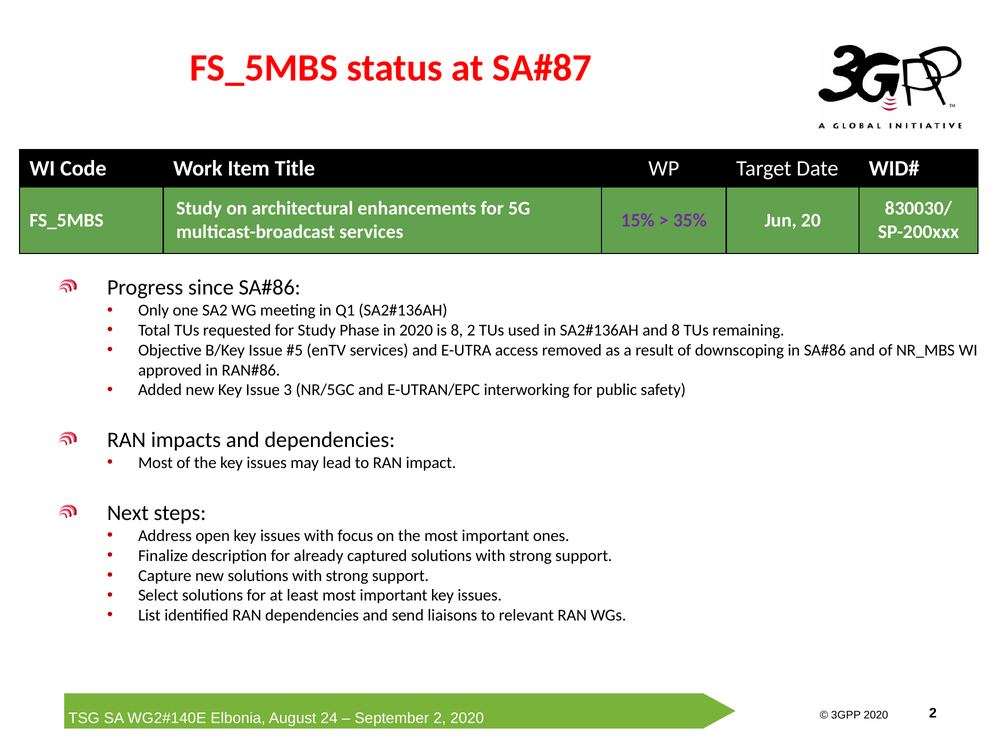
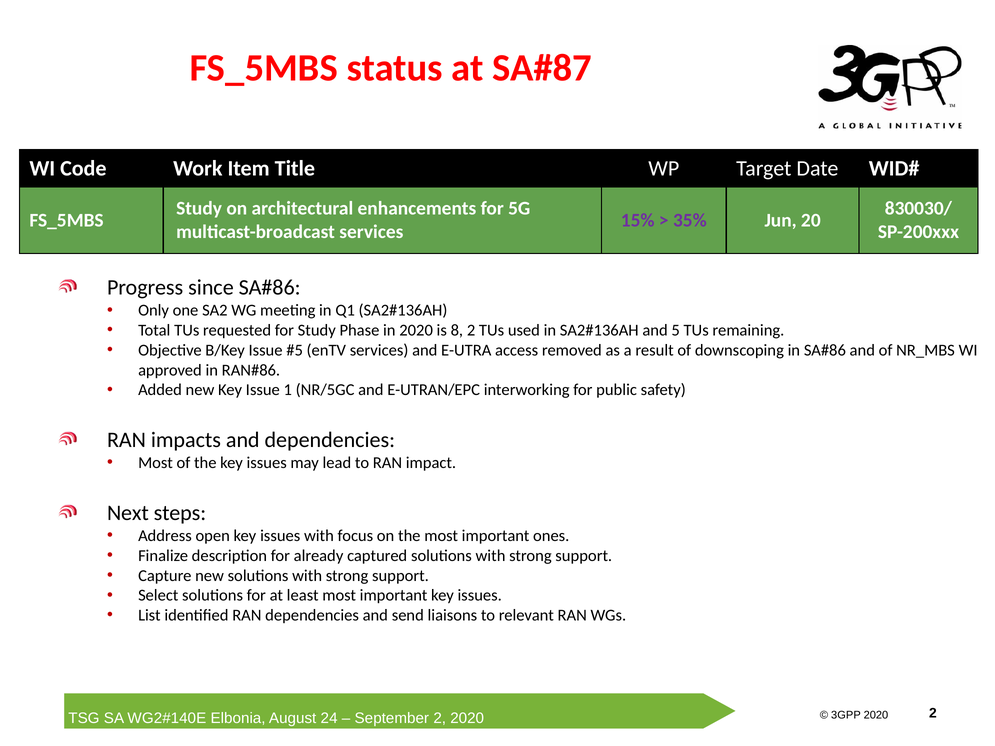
and 8: 8 -> 5 (676, 330)
3: 3 -> 1 (288, 390)
